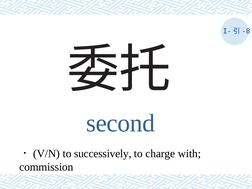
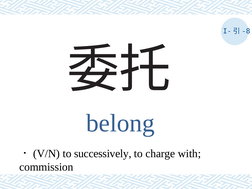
second: second -> belong (120, 123)
